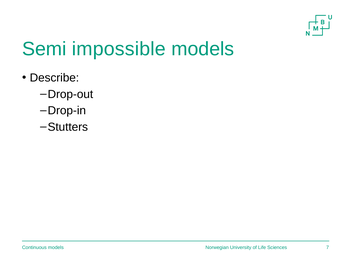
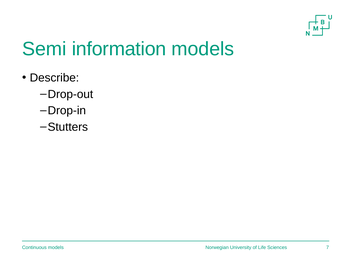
impossible: impossible -> information (119, 49)
